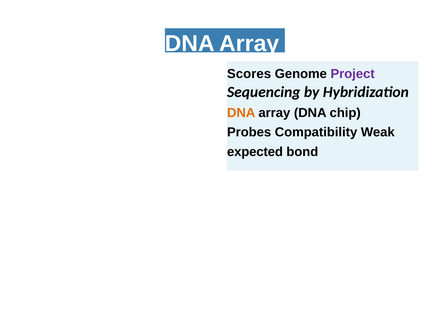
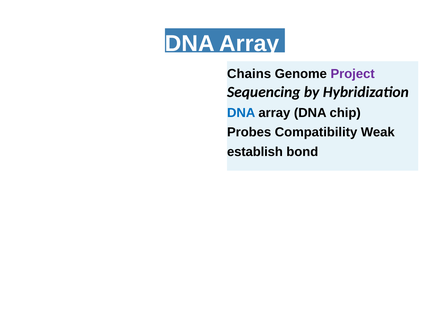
Scores: Scores -> Chains (249, 74)
DNA colour: orange -> blue (241, 113)
expected: expected -> establish (255, 152)
